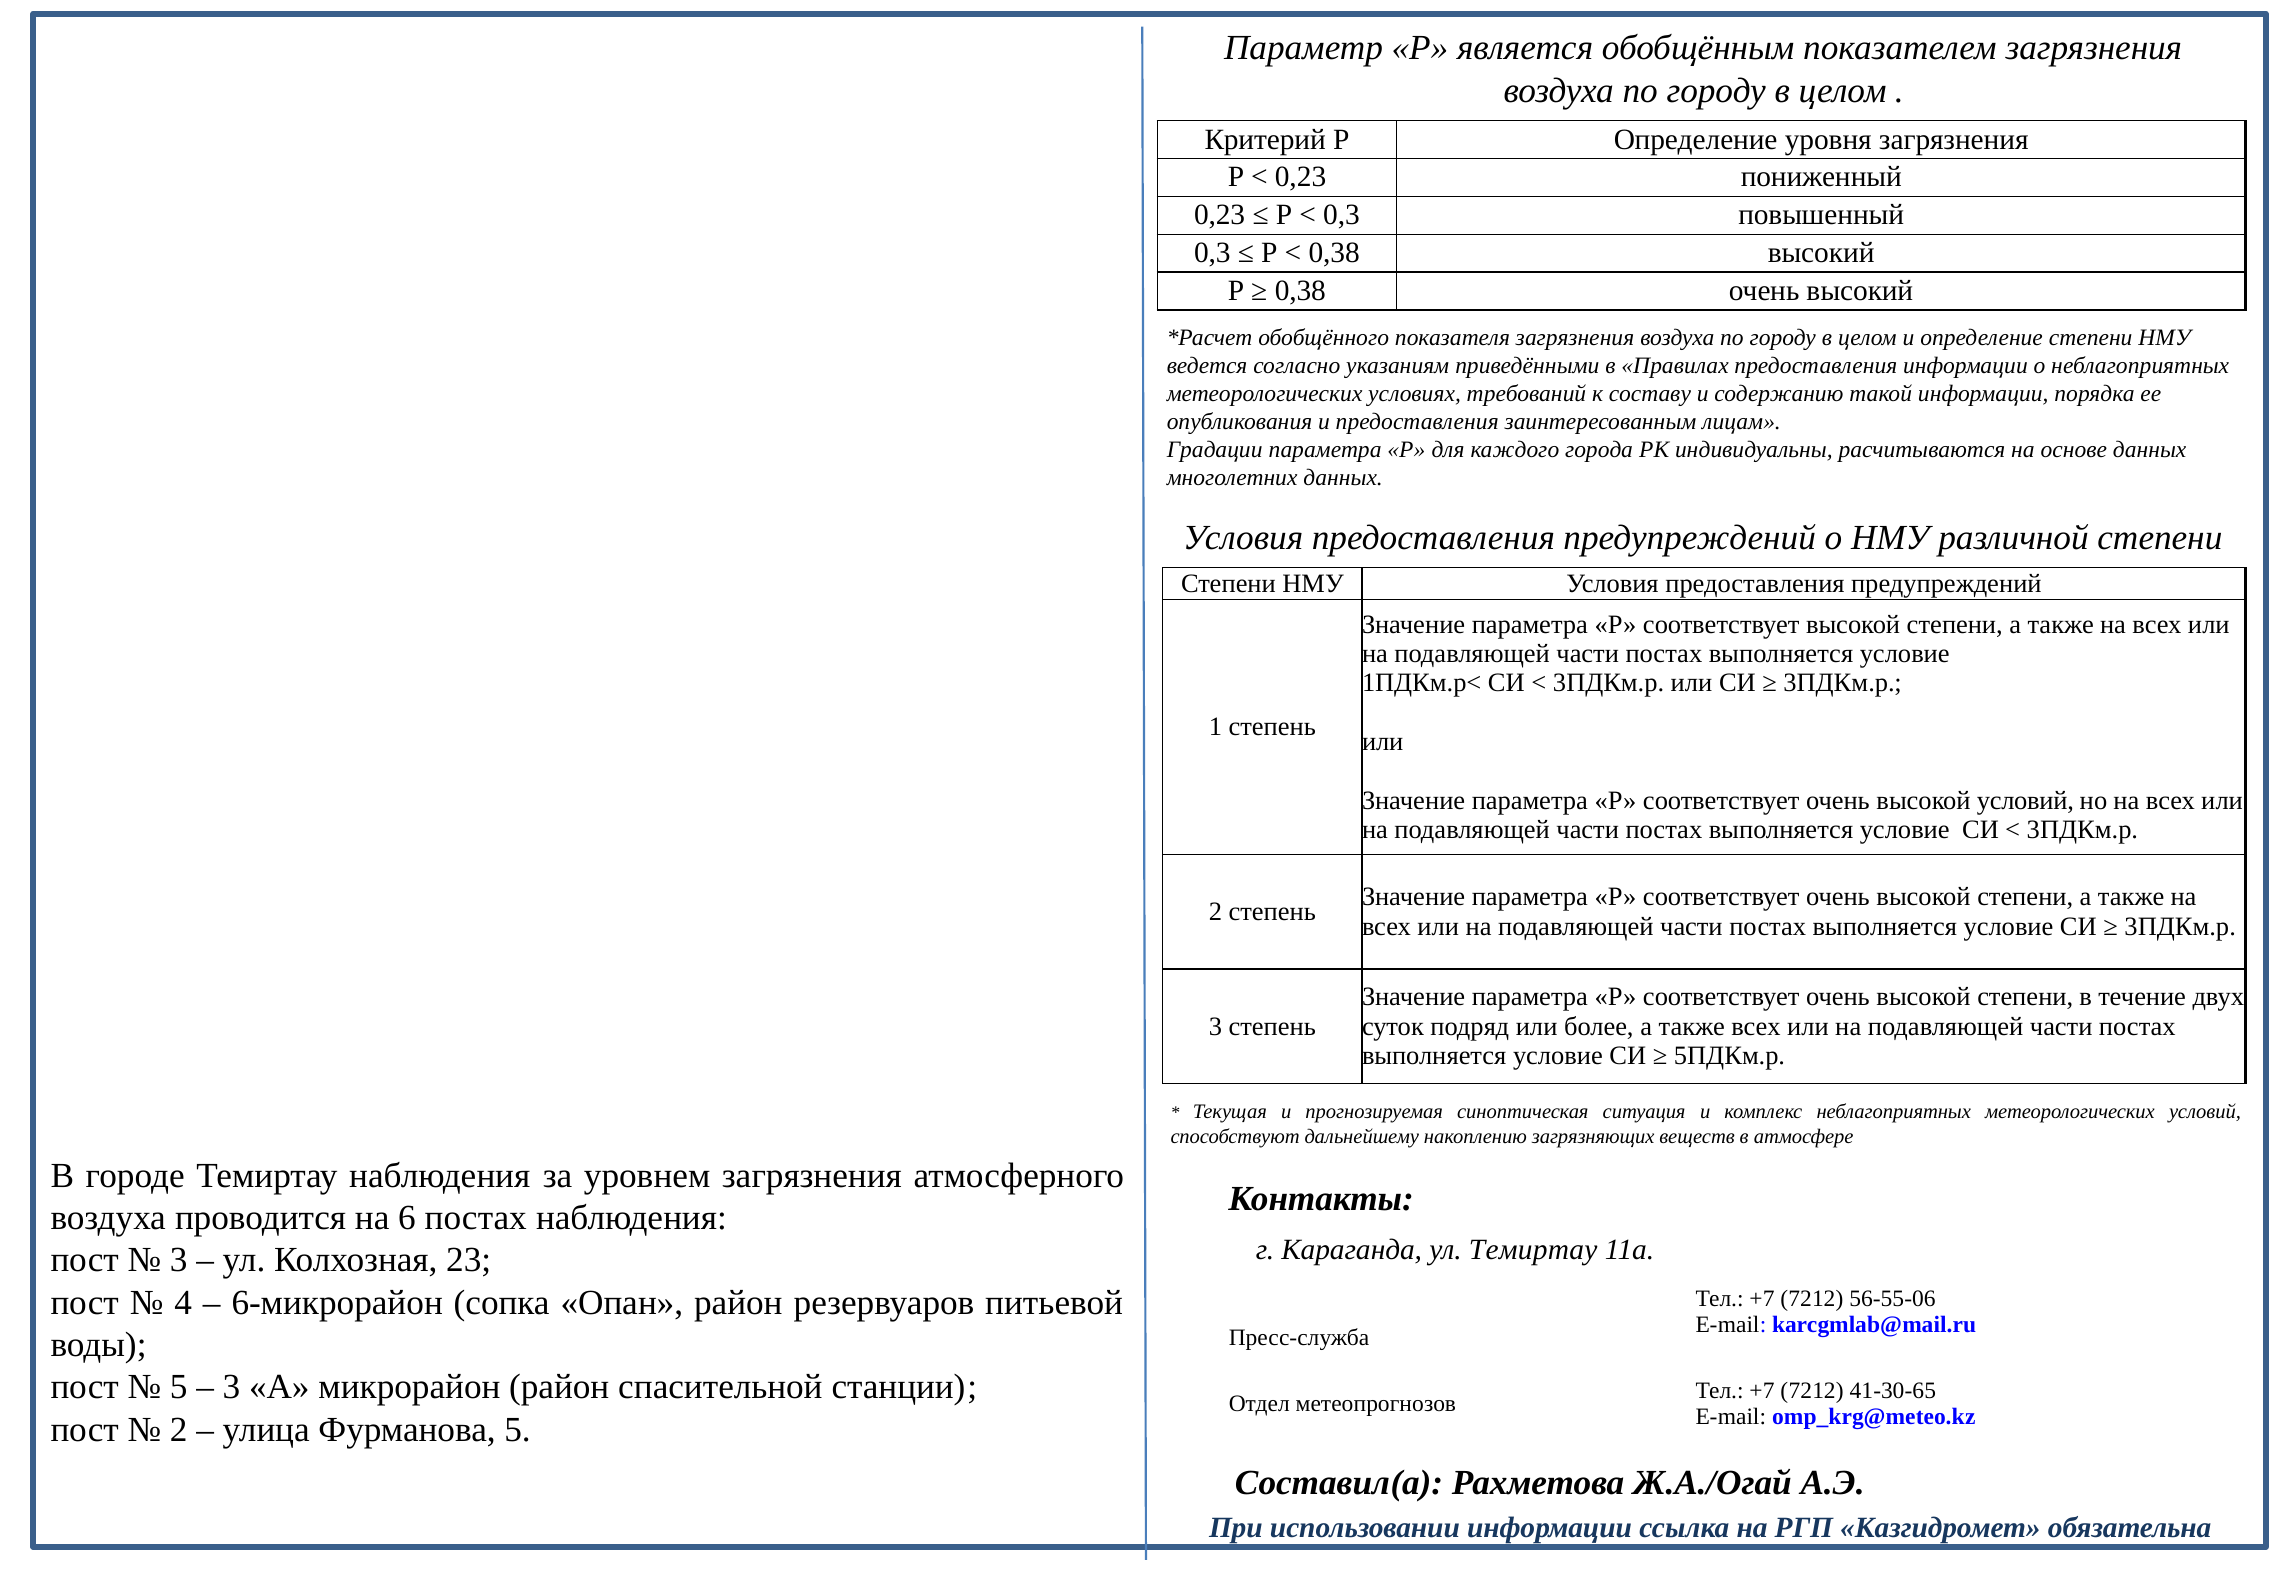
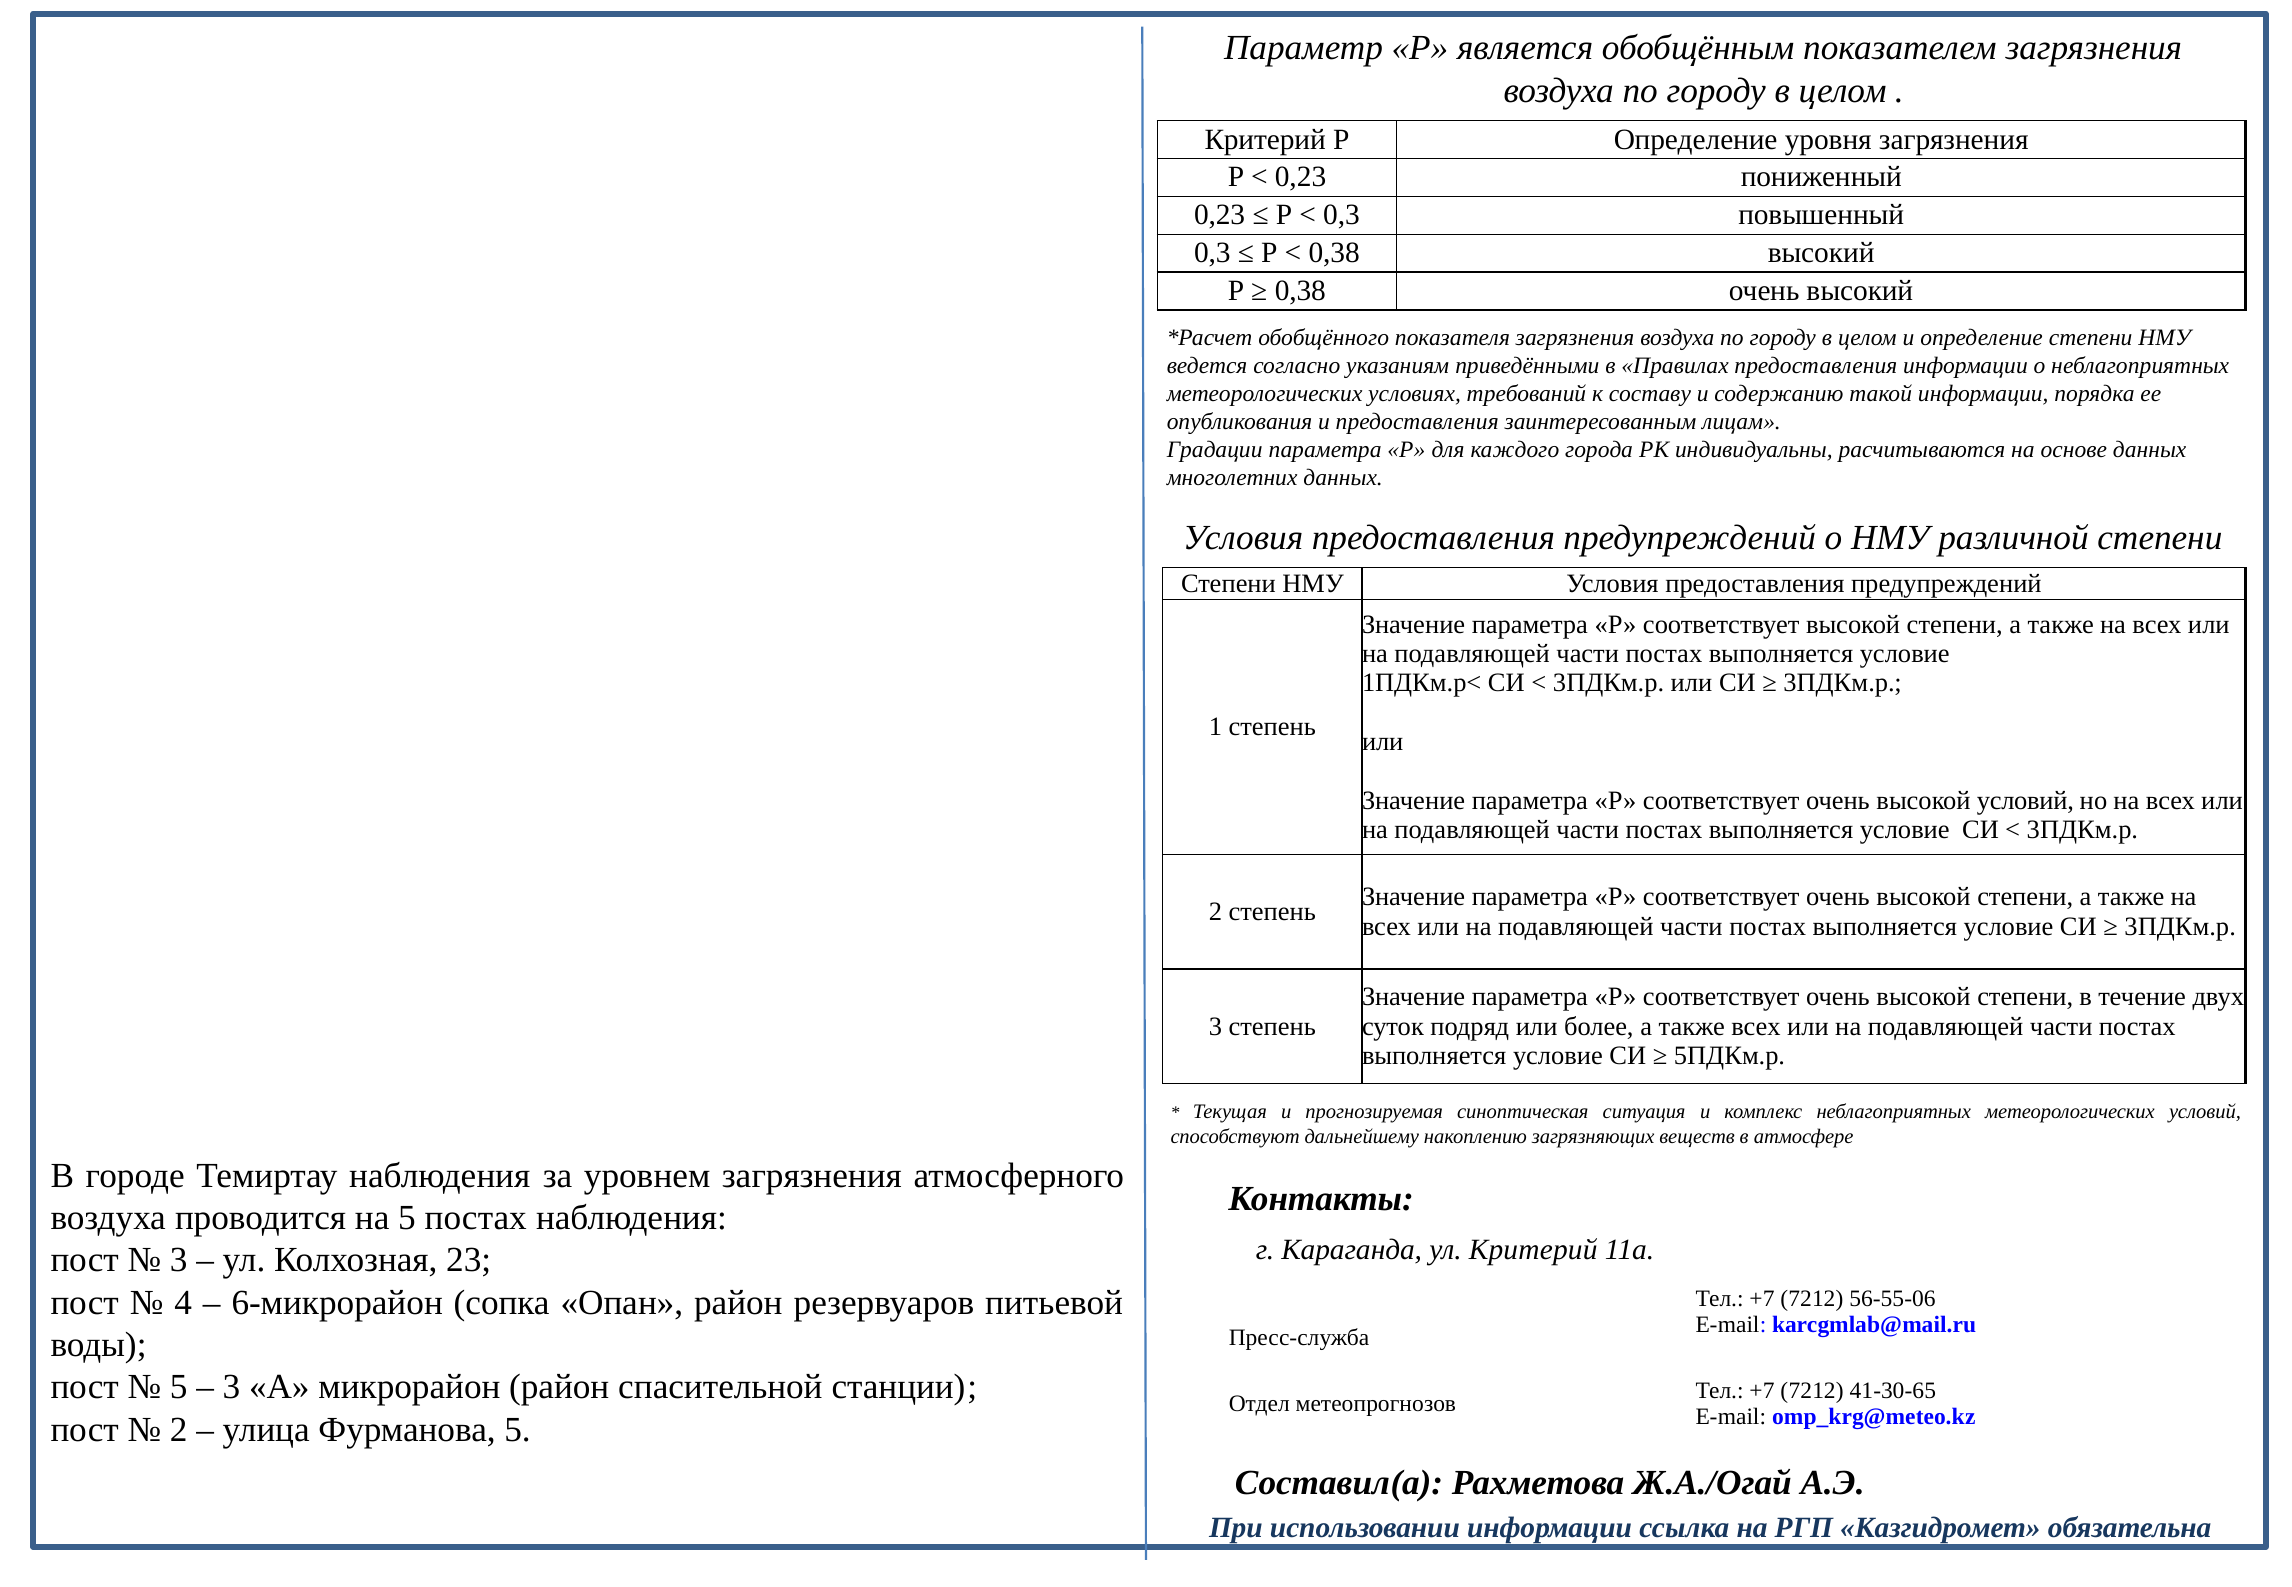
на 6: 6 -> 5 (407, 1218)
ул Темиртау: Темиртау -> Критерий (1533, 1250)
